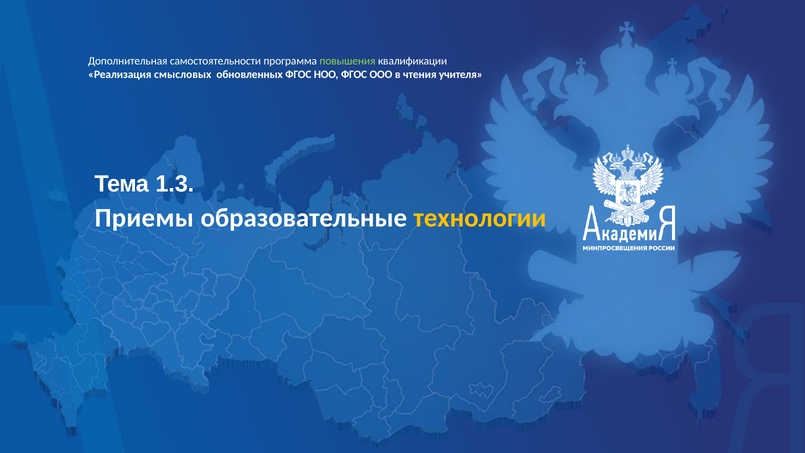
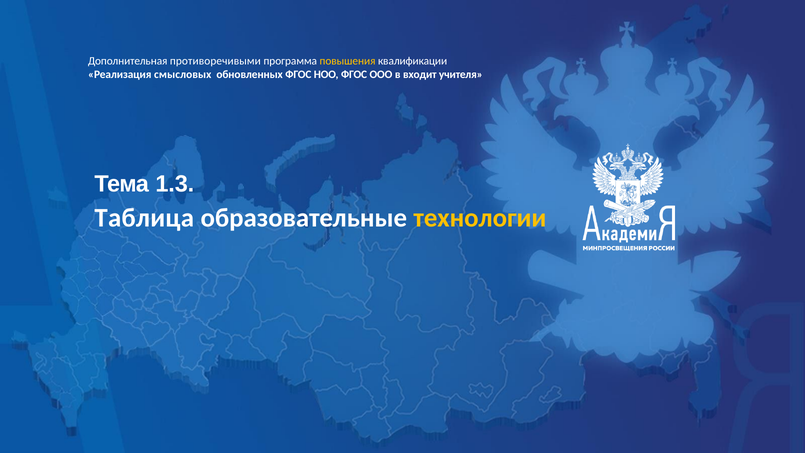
самостоятельности: самостоятельности -> противоречивыми (215, 61)
повышения colour: light green -> yellow (348, 61)
чтения: чтения -> входит (420, 74)
Приемы: Приемы -> Таблица (144, 218)
